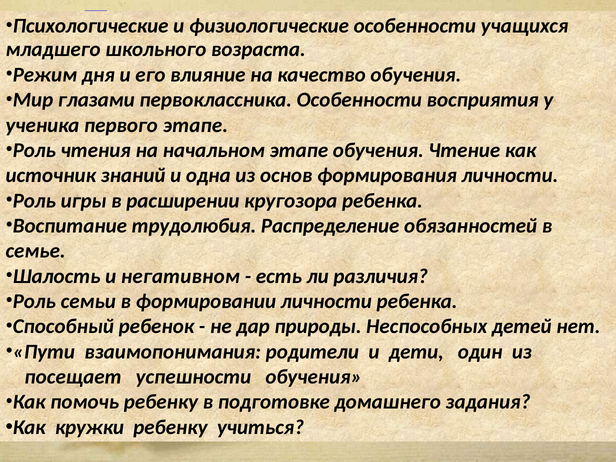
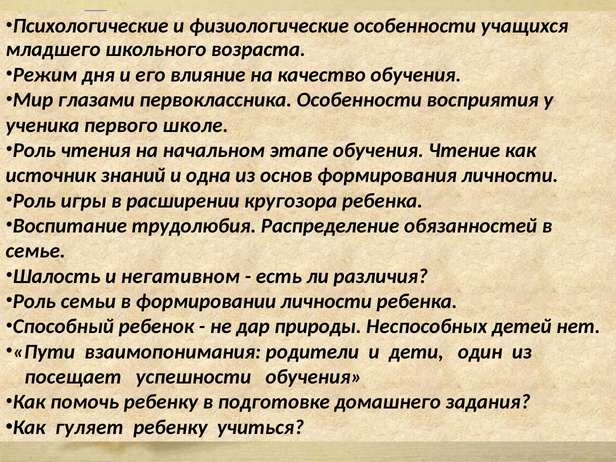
первого этапе: этапе -> школе (195, 125)
кружки: кружки -> гуляет (89, 427)
